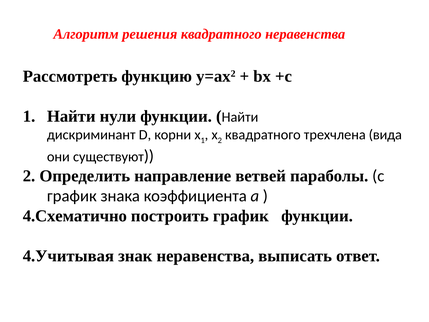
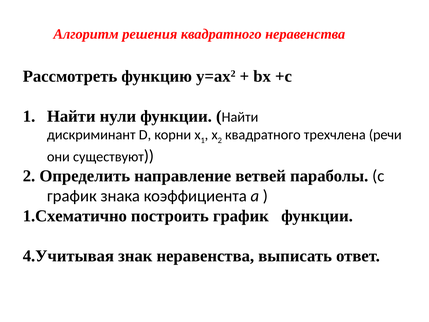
вида: вида -> речи (385, 135)
4.Схематично: 4.Схематично -> 1.Схематично (75, 216)
